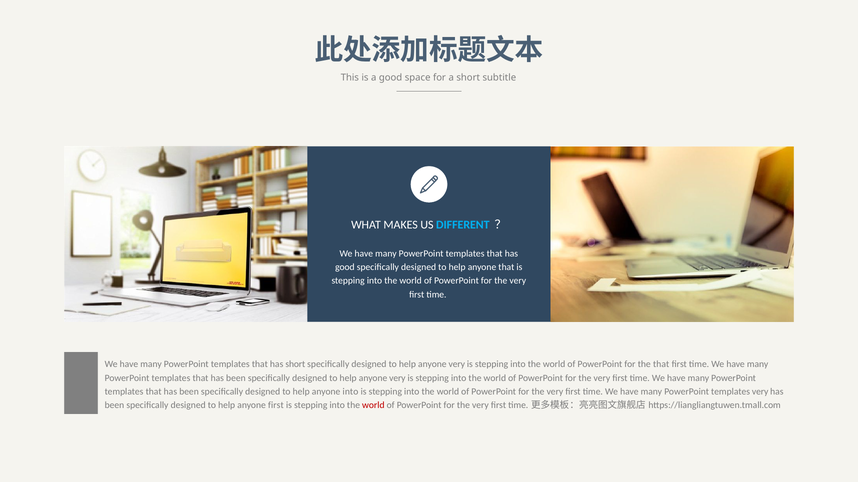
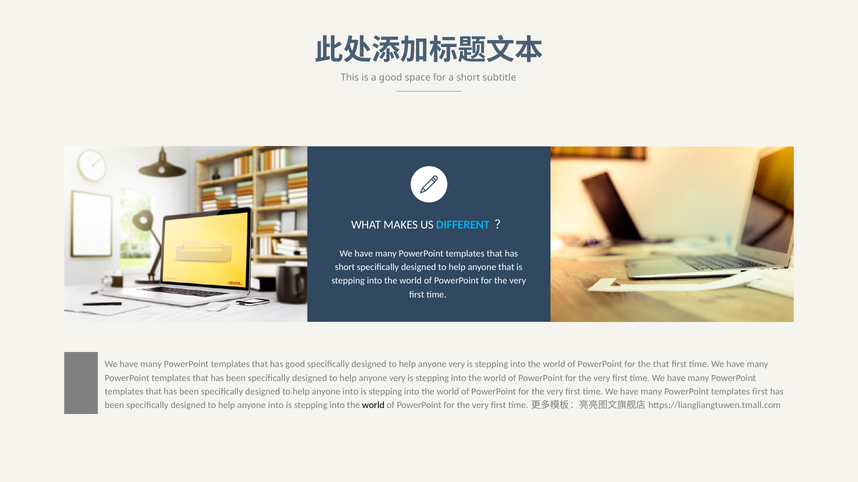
good: good -> short (345, 268)
has short: short -> good (295, 365)
templates very: very -> first (760, 392)
first: first -> into (276, 406)
world colour: red -> black (373, 406)
